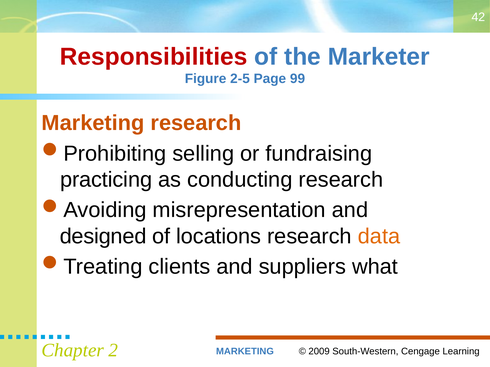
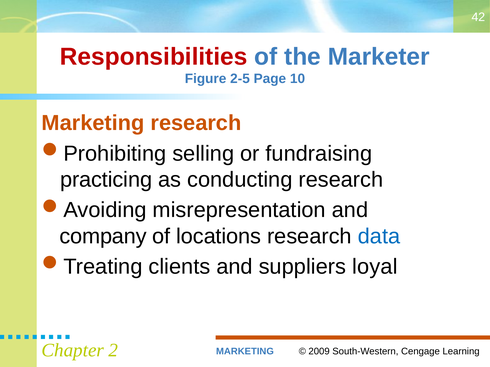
99: 99 -> 10 (298, 79)
designed: designed -> company (103, 236)
data colour: orange -> blue (379, 236)
what: what -> loyal (375, 267)
